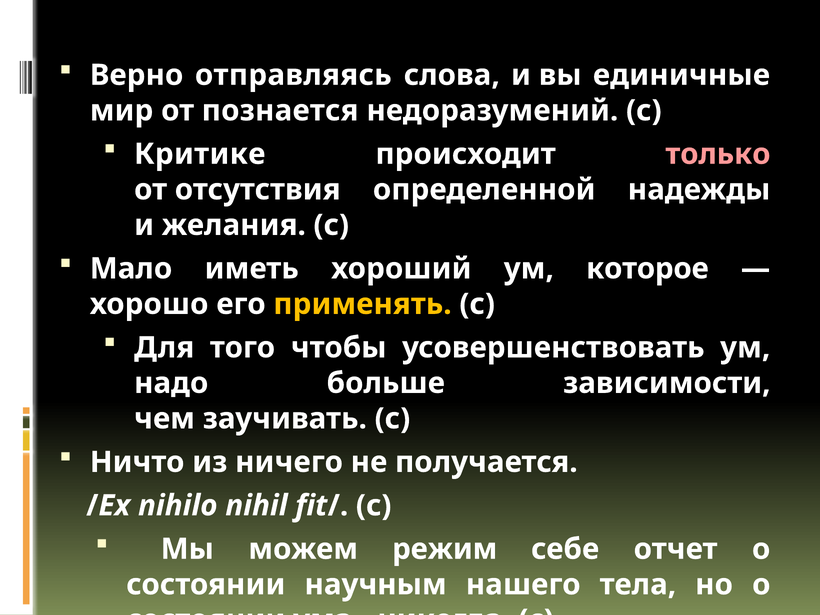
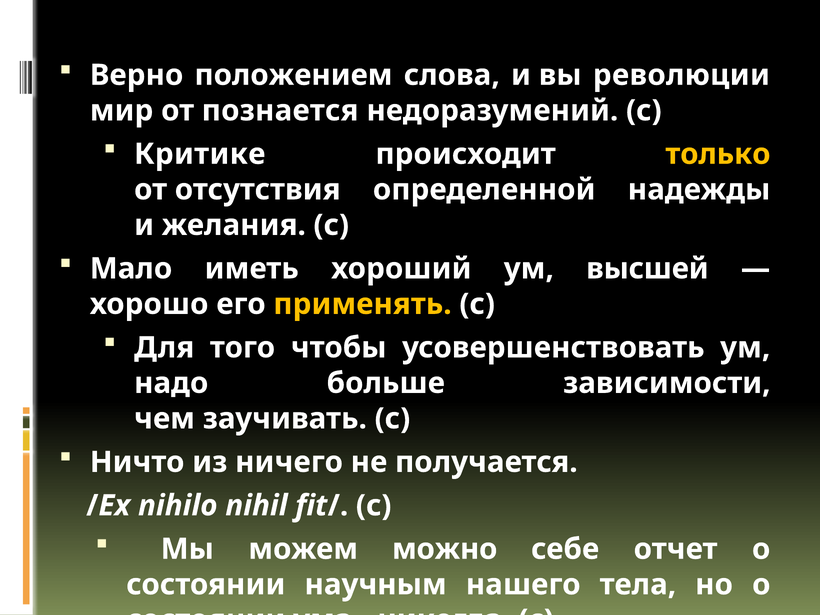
отправляясь: отправляясь -> положением (294, 75)
единичные: единичные -> революции (681, 75)
только colour: pink -> yellow (718, 154)
которое: которое -> высшей (647, 269)
режим: режим -> можно (445, 549)
